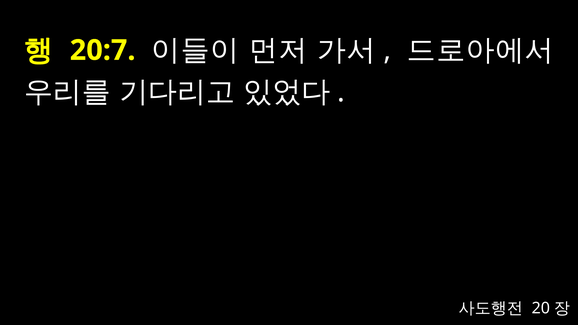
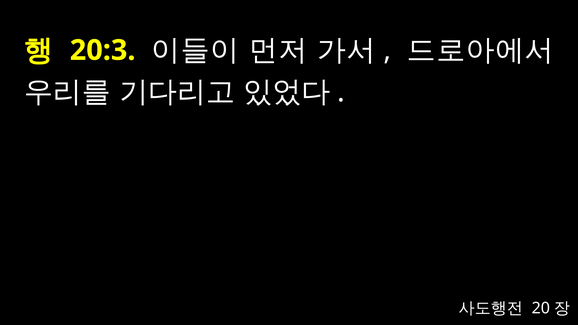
20:7: 20:7 -> 20:3 (103, 50)
